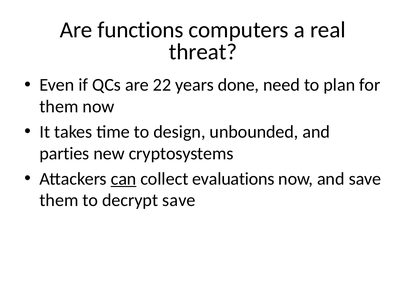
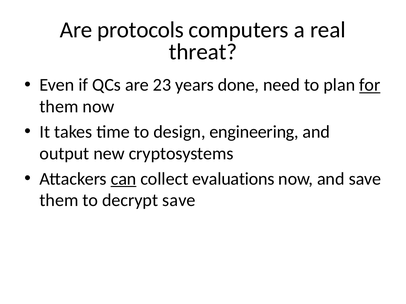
functions: functions -> protocols (141, 30)
22: 22 -> 23 (162, 85)
for underline: none -> present (370, 85)
unbounded: unbounded -> engineering (254, 132)
parties: parties -> output (64, 154)
